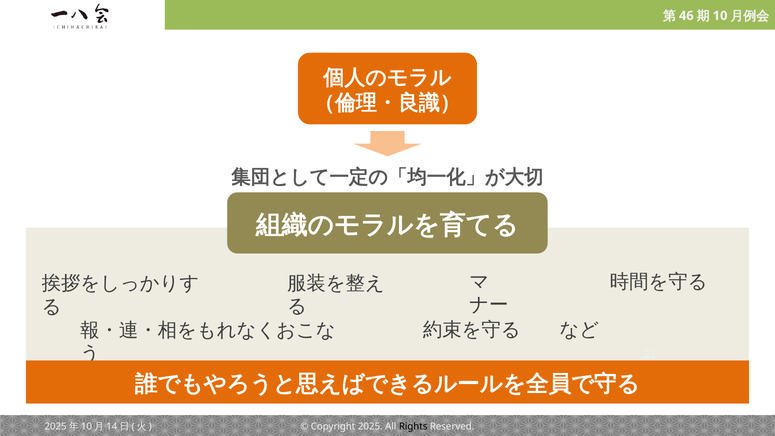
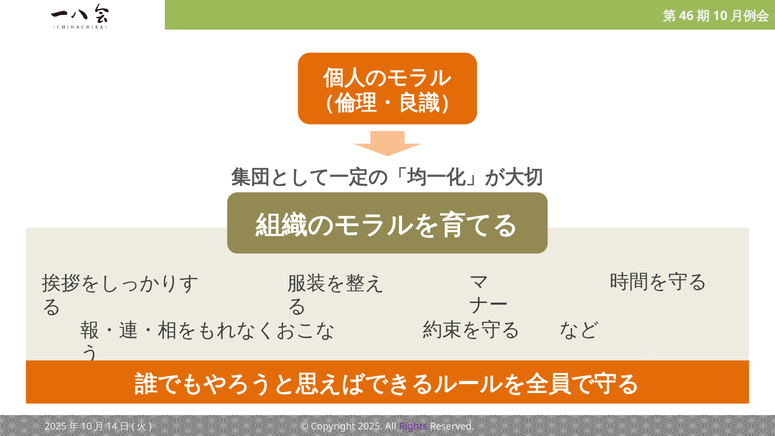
Rights colour: black -> purple (413, 427)
